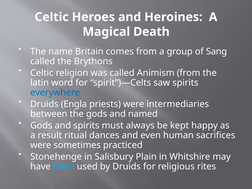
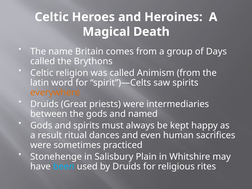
Sang: Sang -> Days (216, 51)
everywhere colour: blue -> orange (55, 92)
Engla: Engla -> Great (74, 104)
